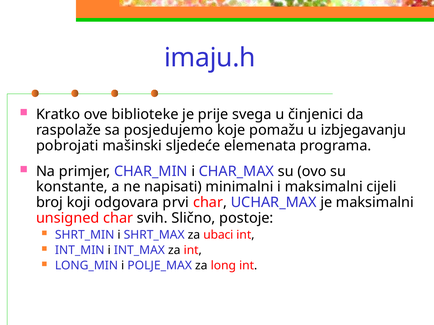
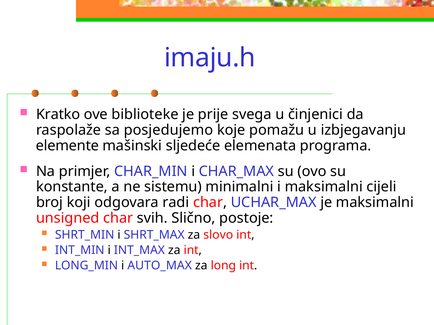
pobrojati: pobrojati -> elemente (67, 146)
napisati: napisati -> sistemu (173, 187)
prvi: prvi -> radi (176, 203)
ubaci: ubaci -> slovo (218, 235)
POLJE_MAX: POLJE_MAX -> AUTO_MAX (160, 266)
